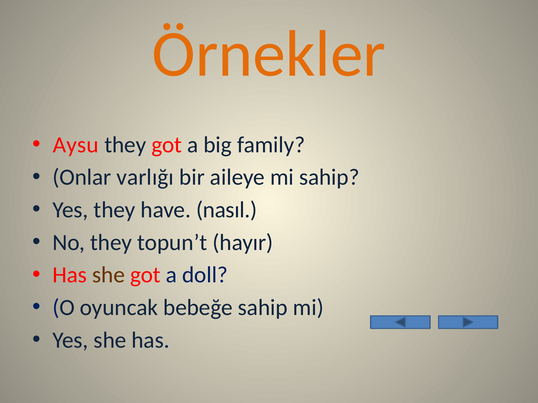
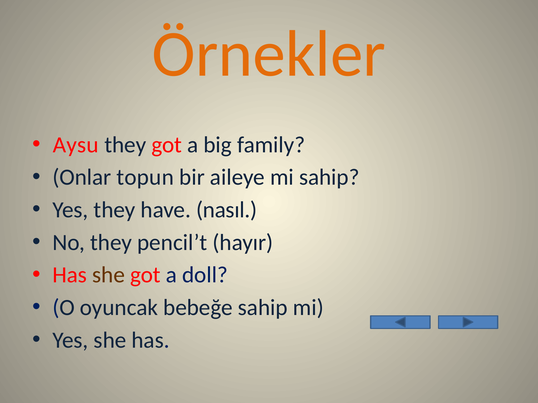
varlığı: varlığı -> topun (145, 178)
topun’t: topun’t -> pencil’t (172, 243)
